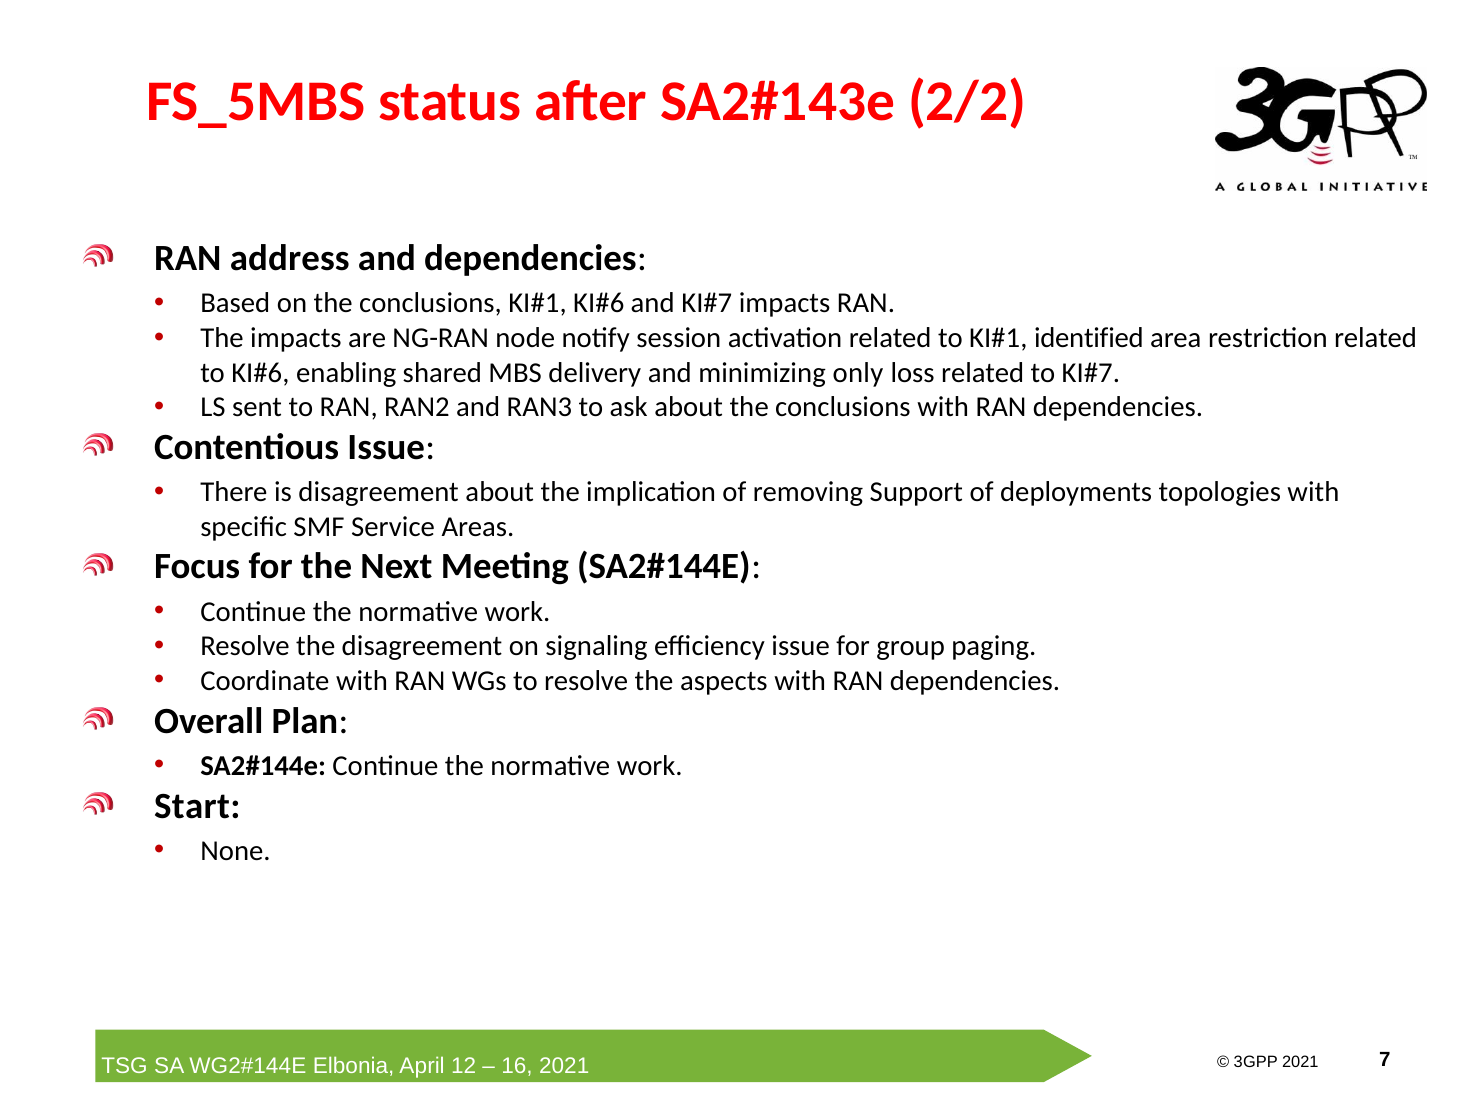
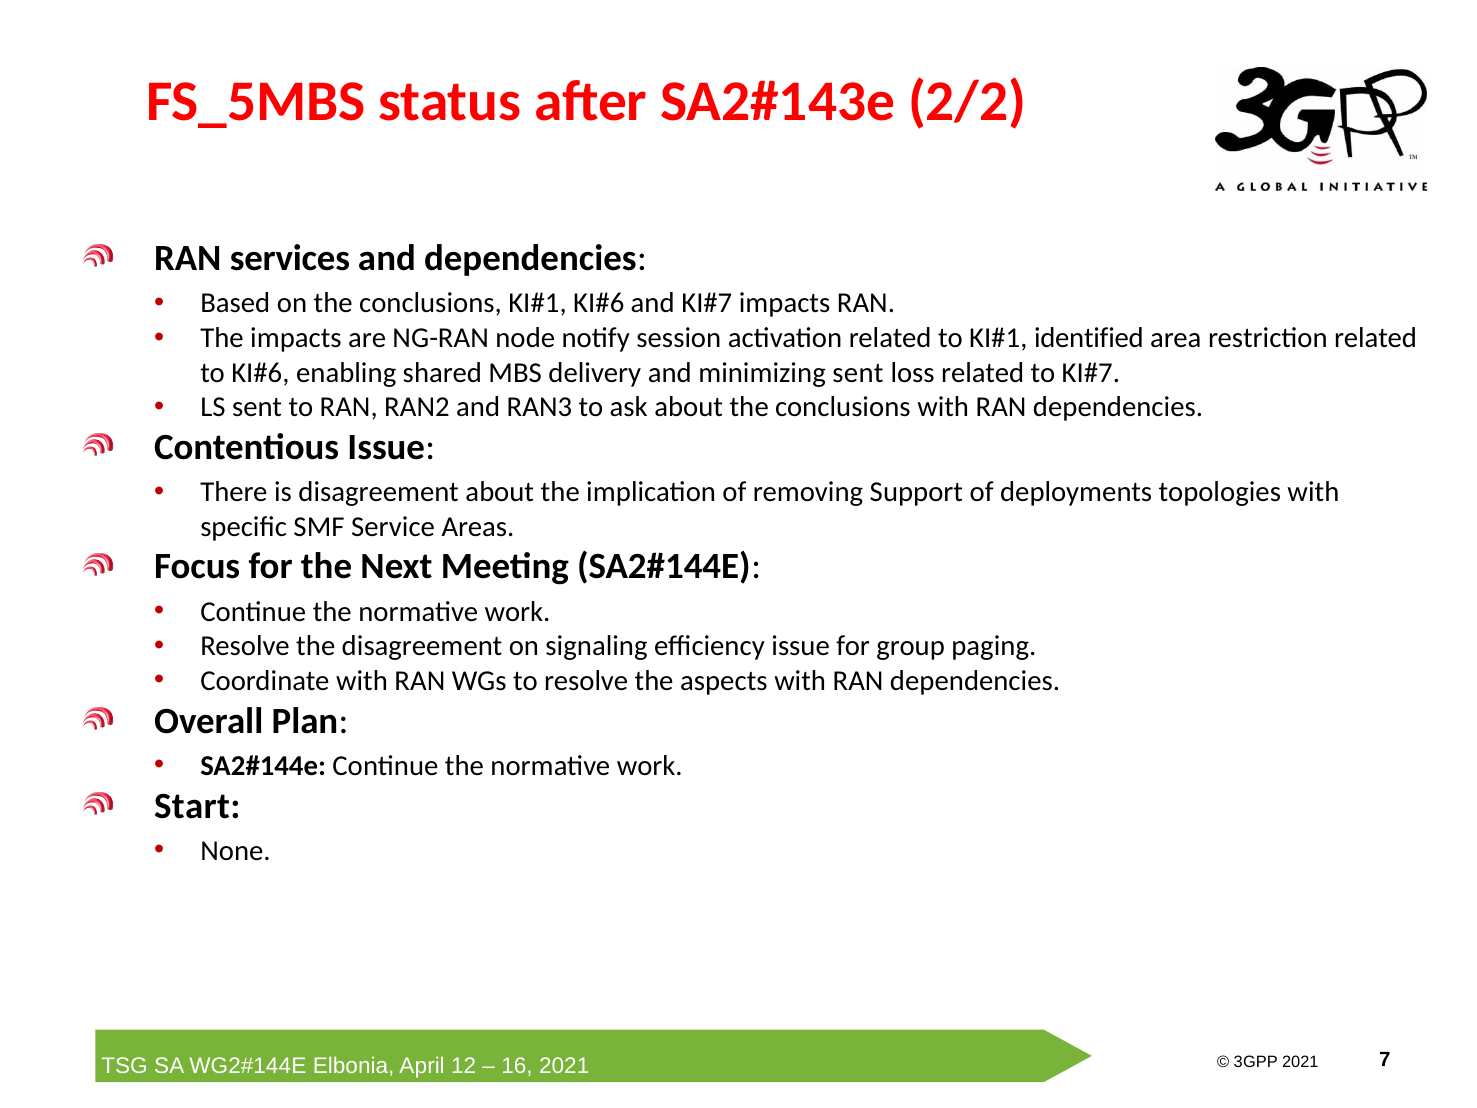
address: address -> services (290, 258)
minimizing only: only -> sent (858, 373)
